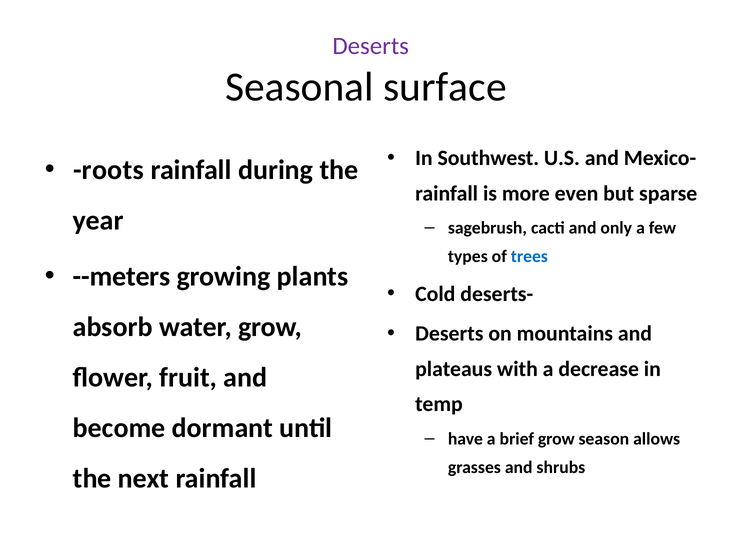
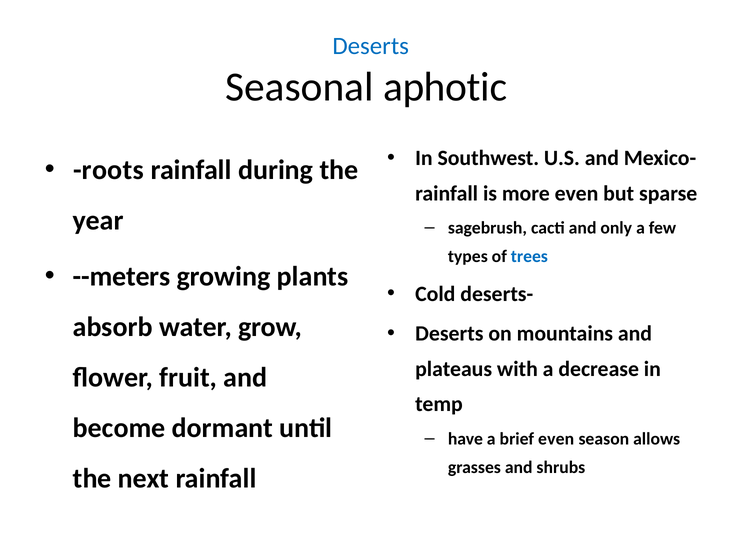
Deserts colour: purple -> blue (371, 46)
surface: surface -> aphotic (445, 87)
brief grow: grow -> even (556, 439)
